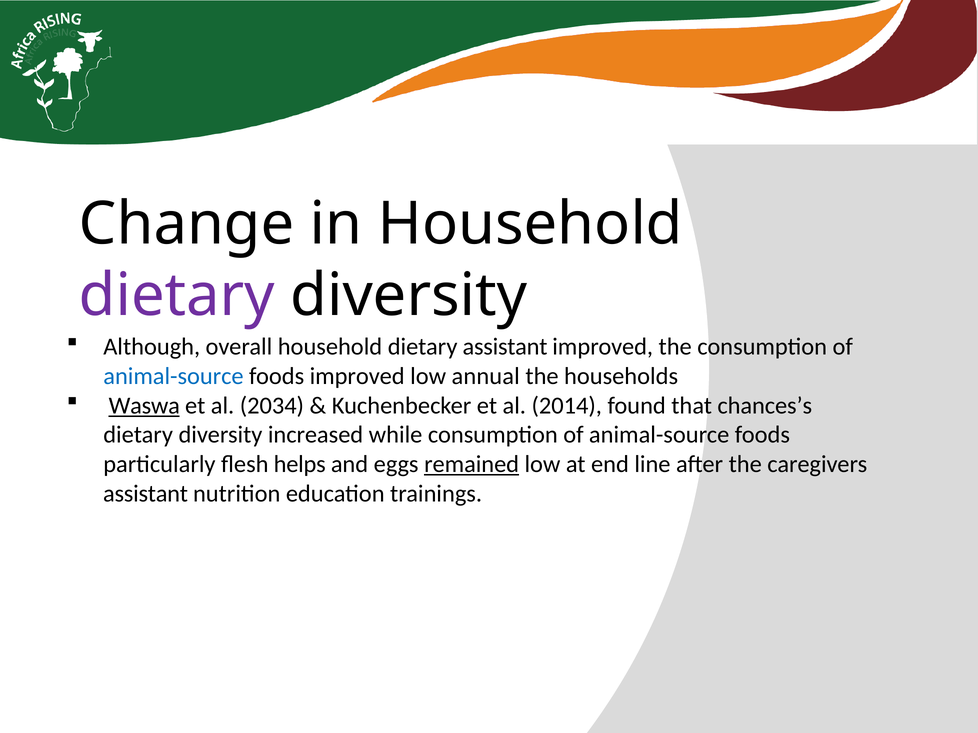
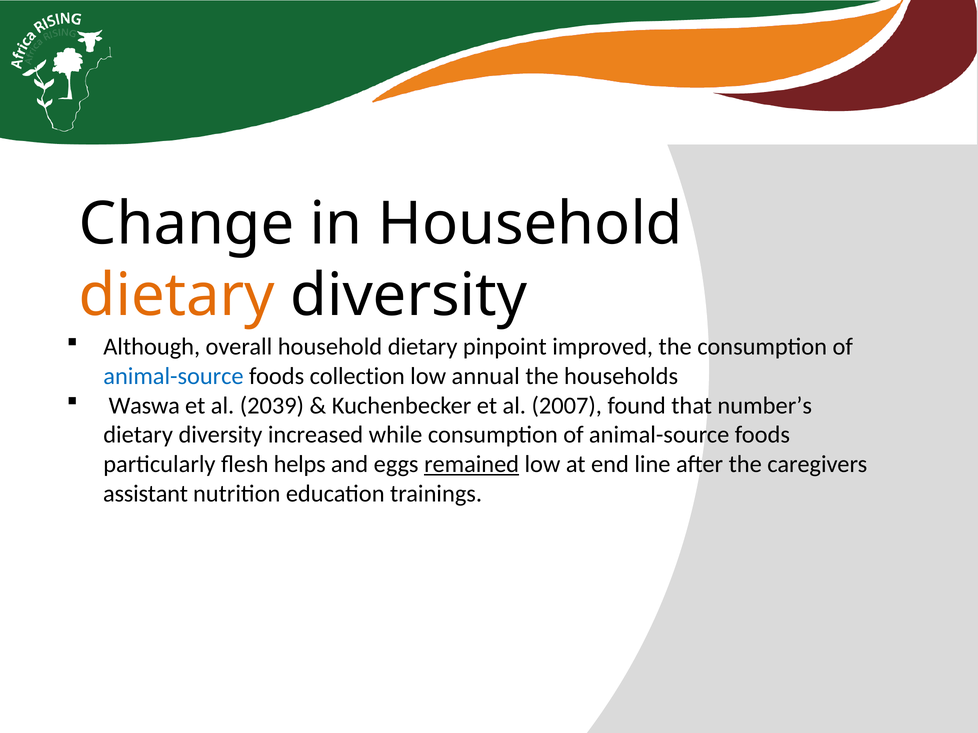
dietary colour: purple -> orange (177, 296)
dietary assistant: assistant -> pinpoint (505, 347)
foods improved: improved -> collection (357, 377)
Waswa underline: present -> none (144, 406)
2034: 2034 -> 2039 (272, 406)
2014: 2014 -> 2007 (567, 406)
chances’s: chances’s -> number’s (765, 406)
